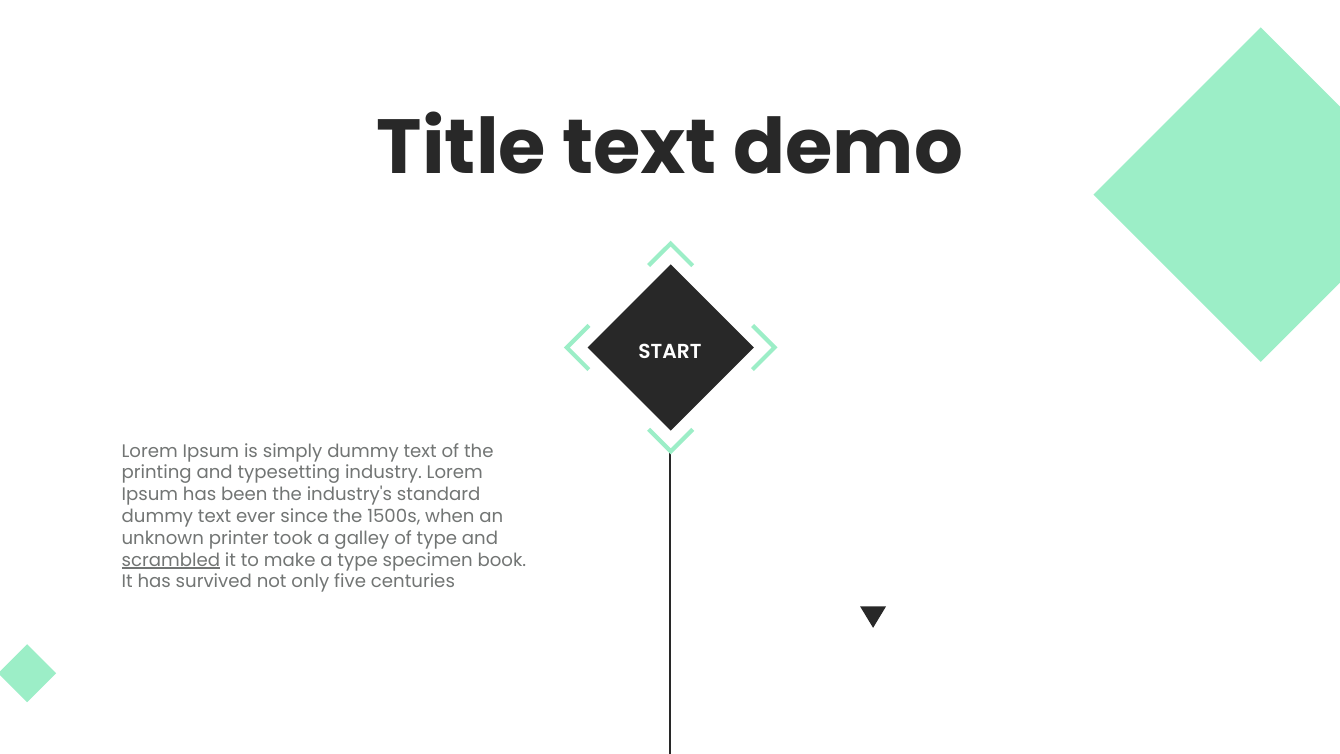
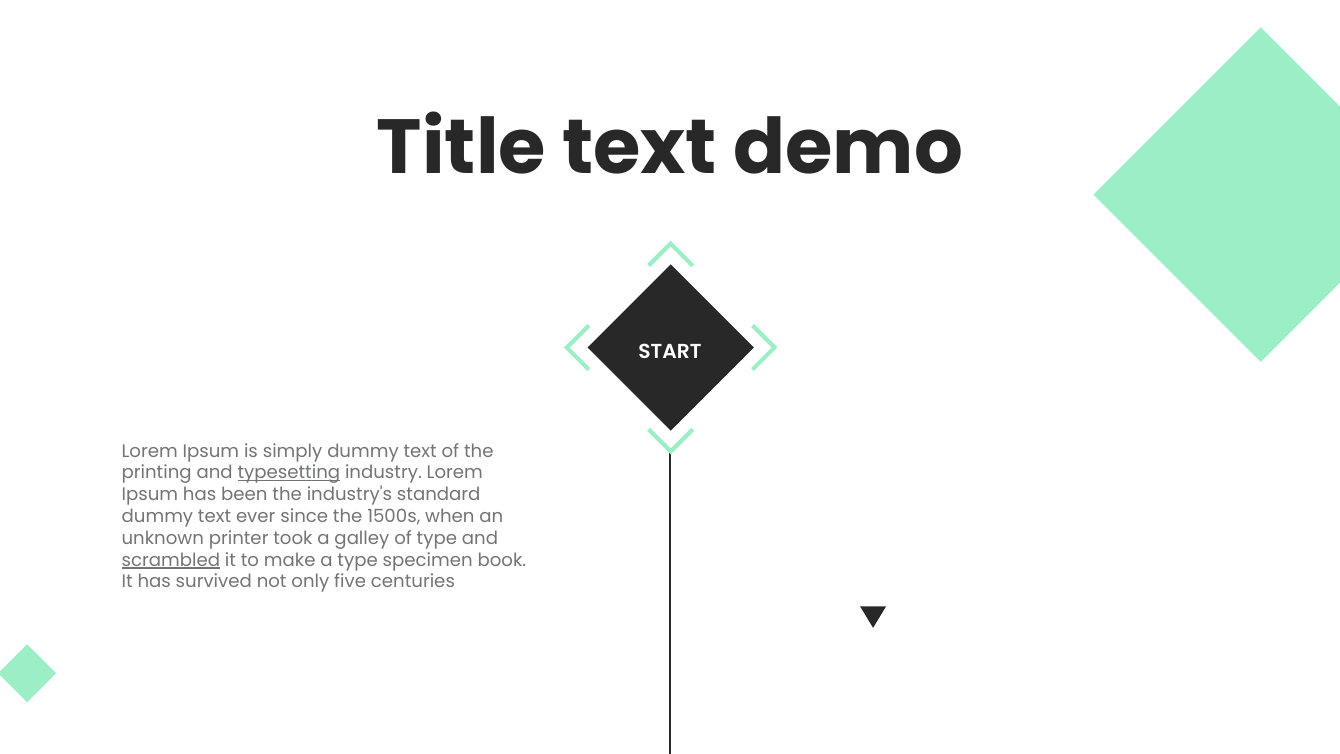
typesetting underline: none -> present (289, 473)
